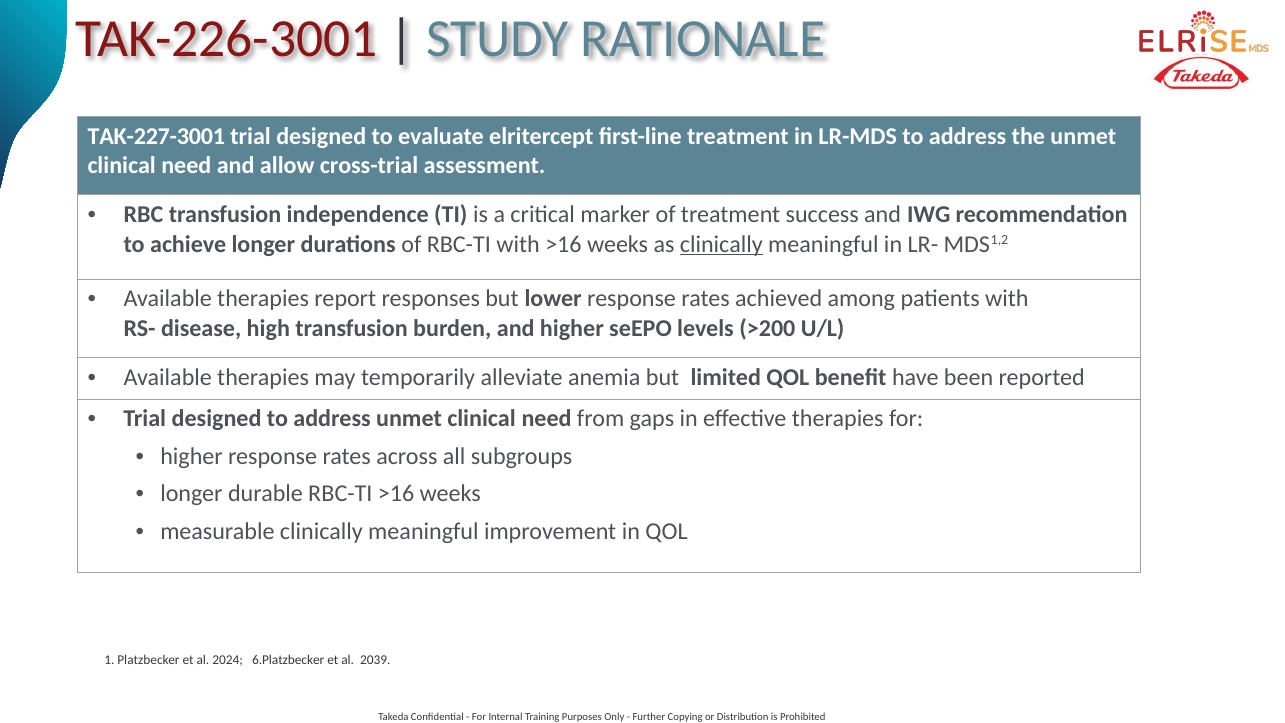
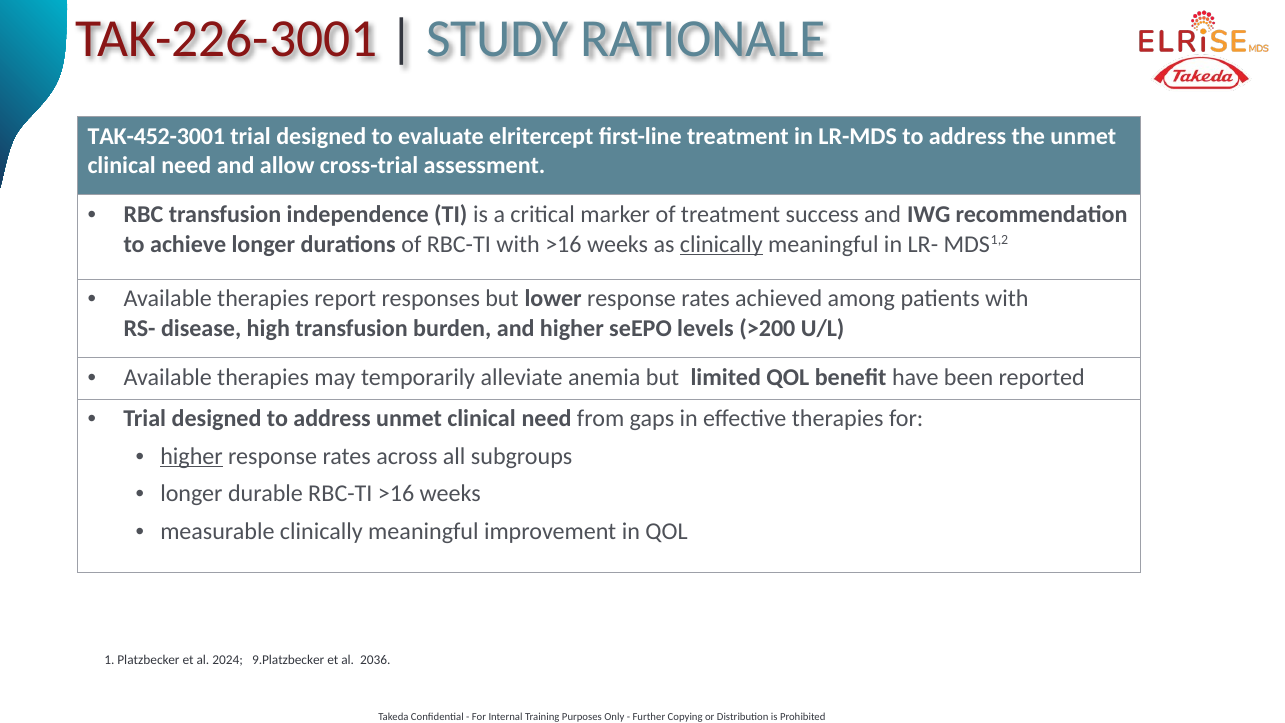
TAK-227-3001: TAK-227-3001 -> TAK-452-3001 (156, 136)
higher underline: none -> present (192, 456)
6.Platzbecker: 6.Platzbecker -> 9.Platzbecker (288, 660)
2039: 2039 -> 2036 (375, 660)
